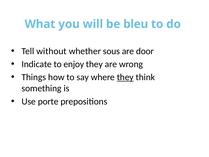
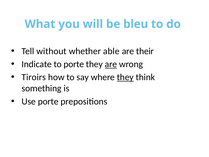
sous: sous -> able (111, 51)
door: door -> their (145, 51)
to enjoy: enjoy -> porte (74, 64)
are underline: none -> present (111, 64)
Things: Things -> Tiroirs (34, 77)
